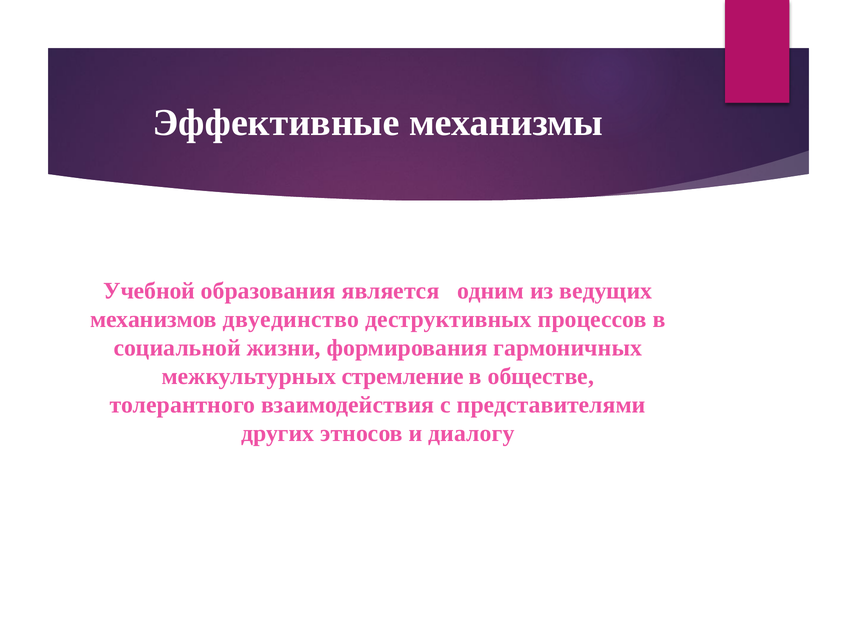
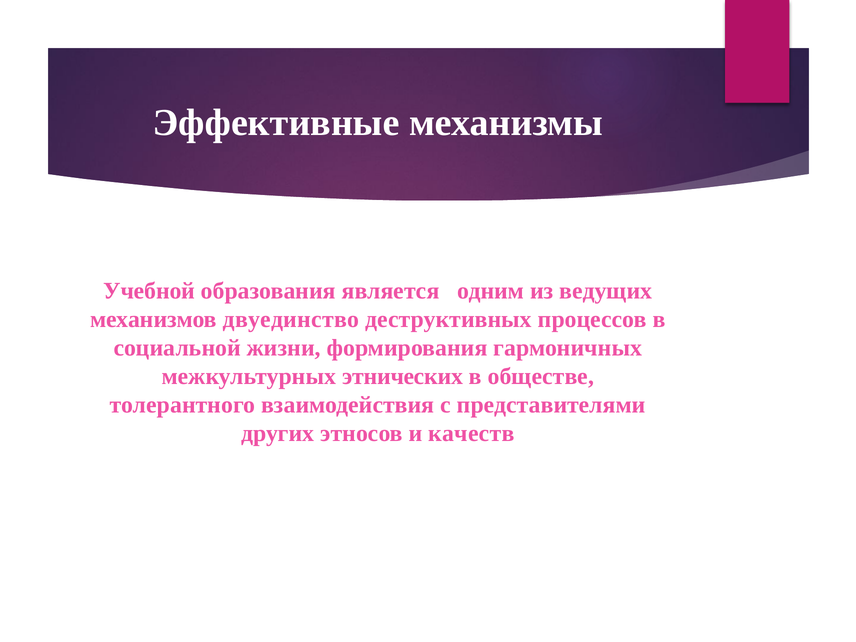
стремление: стремление -> этнических (403, 376)
диалогу: диалогу -> качеств (471, 434)
